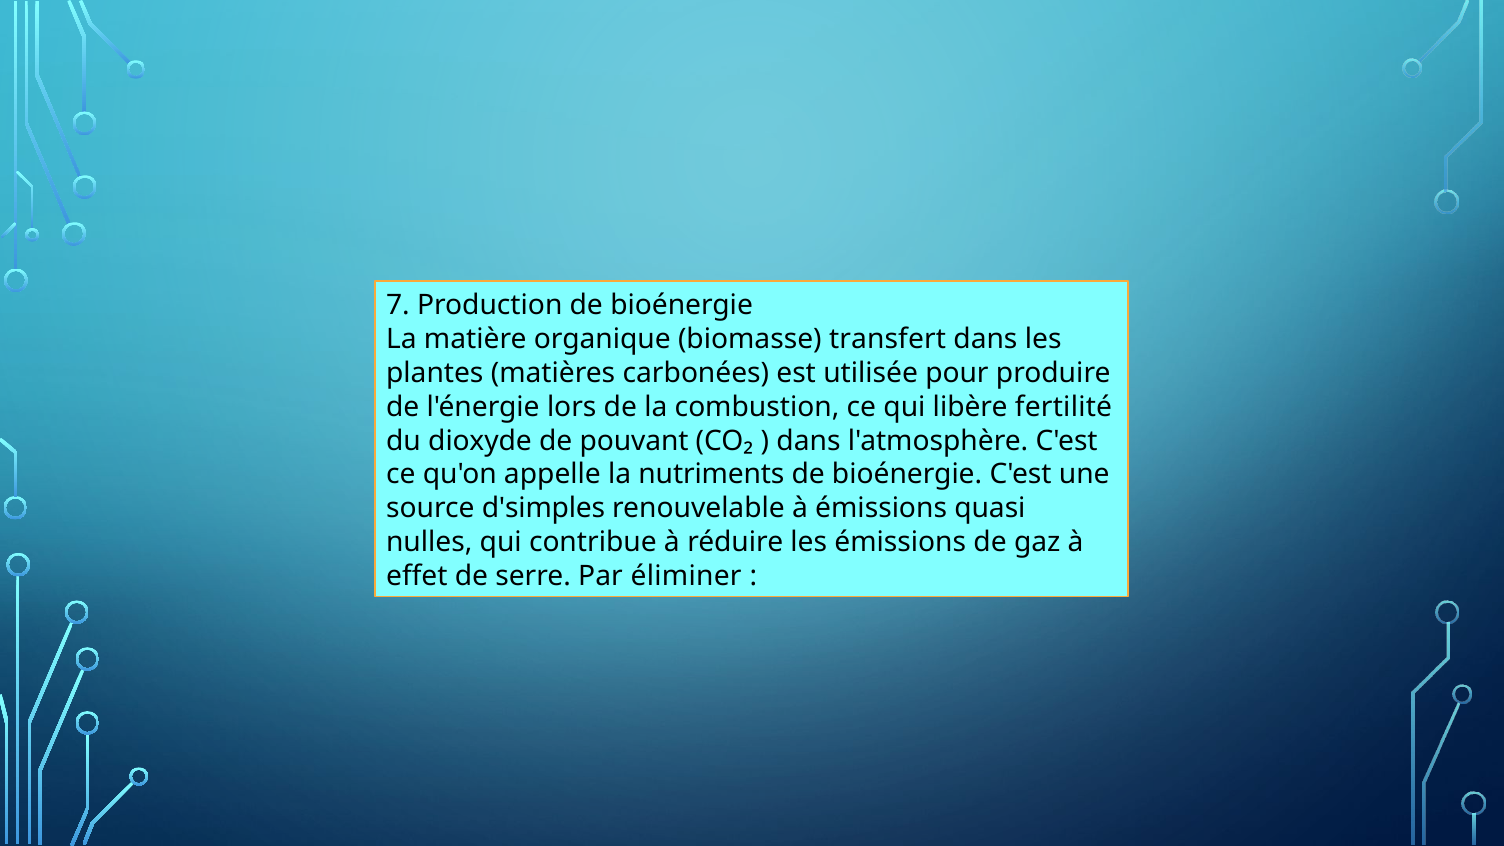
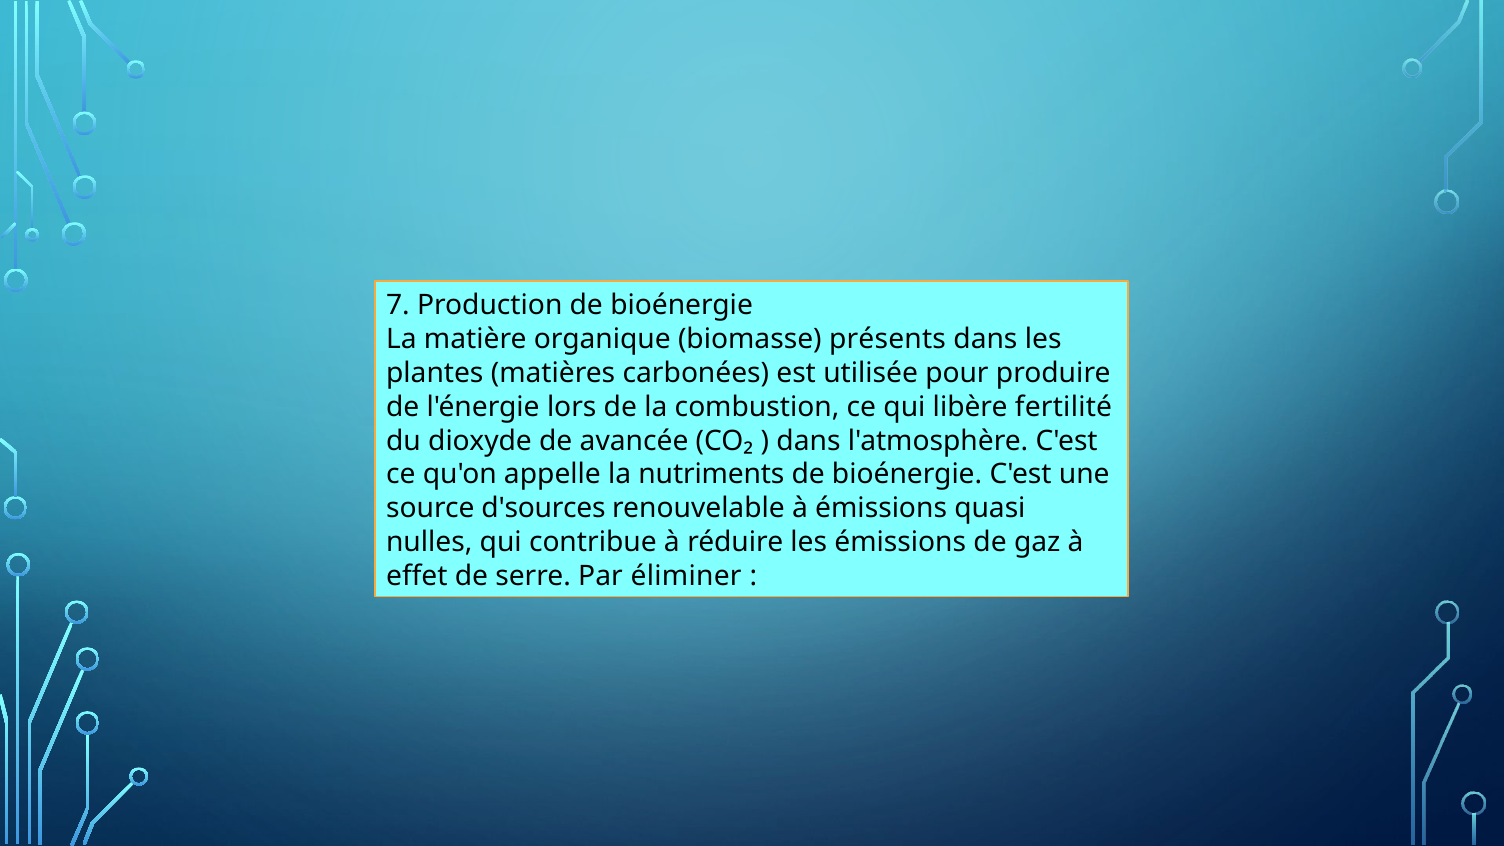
transfert: transfert -> présents (887, 339)
pouvant: pouvant -> avancée (634, 441)
d'simples: d'simples -> d'sources (544, 508)
